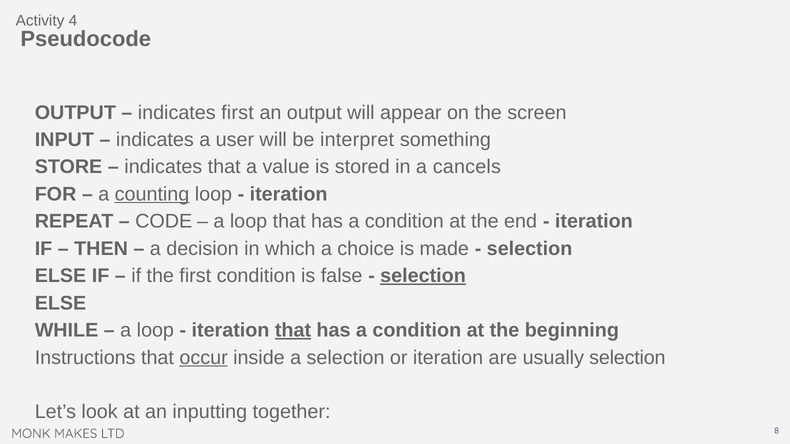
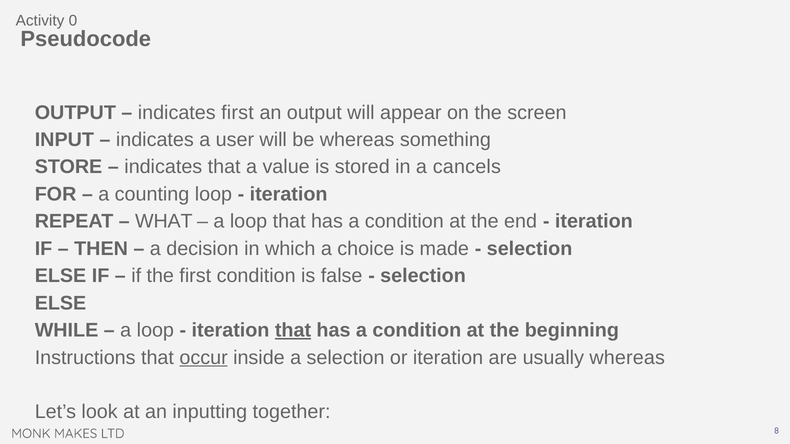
4: 4 -> 0 (73, 21)
be interpret: interpret -> whereas (357, 140)
counting underline: present -> none (152, 194)
CODE: CODE -> WHAT (164, 222)
selection underline: present -> none (423, 276)
usually selection: selection -> whereas (627, 358)
